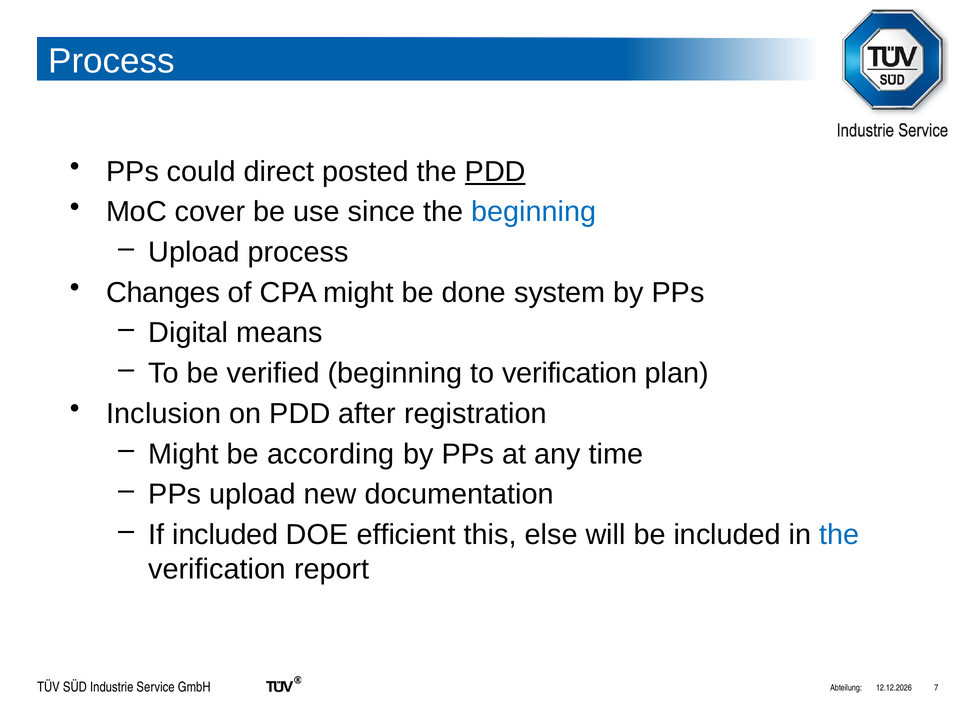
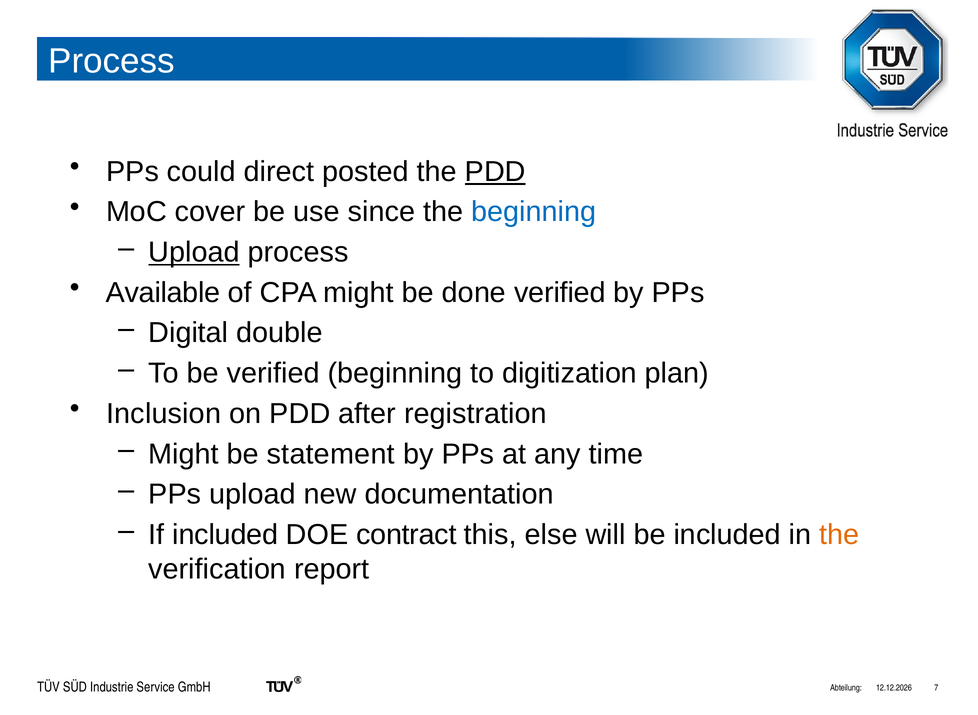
Upload underline: none -> present (194, 252)
Changes: Changes -> Available (163, 292)
done system: system -> verified (560, 292)
means: means -> double (280, 333)
to verification: verification -> digitization (570, 373)
according: according -> statement (331, 454)
efficient: efficient -> contract (406, 534)
the colour: blue -> orange (839, 534)
